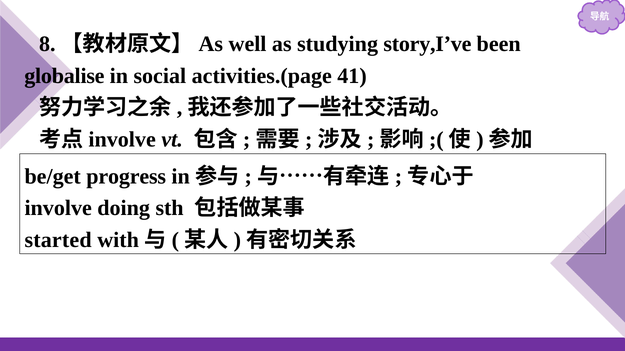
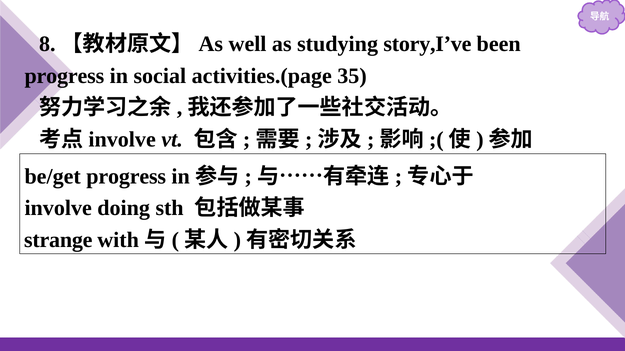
globalise: globalise -> progress (64, 76)
41: 41 -> 35 (352, 76)
started: started -> strange (58, 240)
